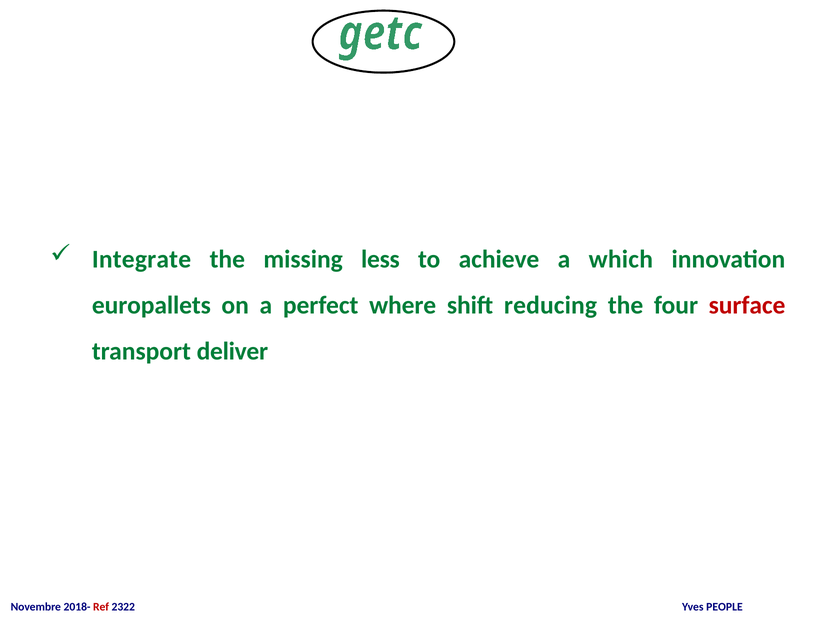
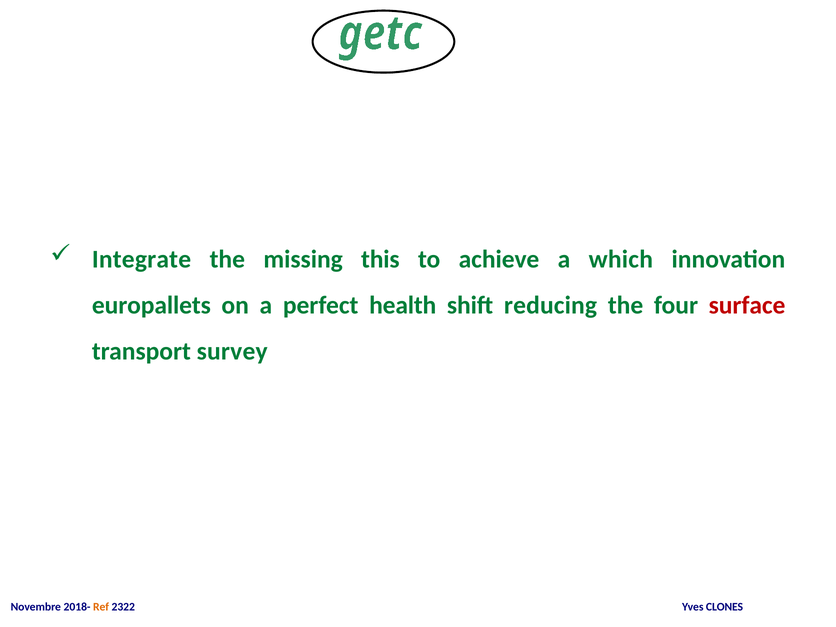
less: less -> this (380, 259)
where: where -> health (403, 305)
deliver: deliver -> survey (232, 351)
Ref colour: red -> orange (101, 607)
PEOPLE: PEOPLE -> CLONES (725, 607)
